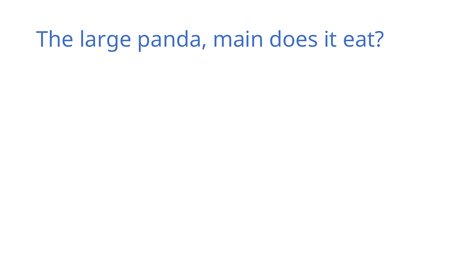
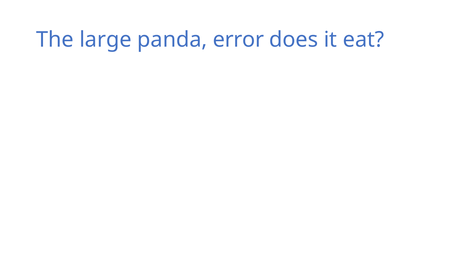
main: main -> error (238, 40)
